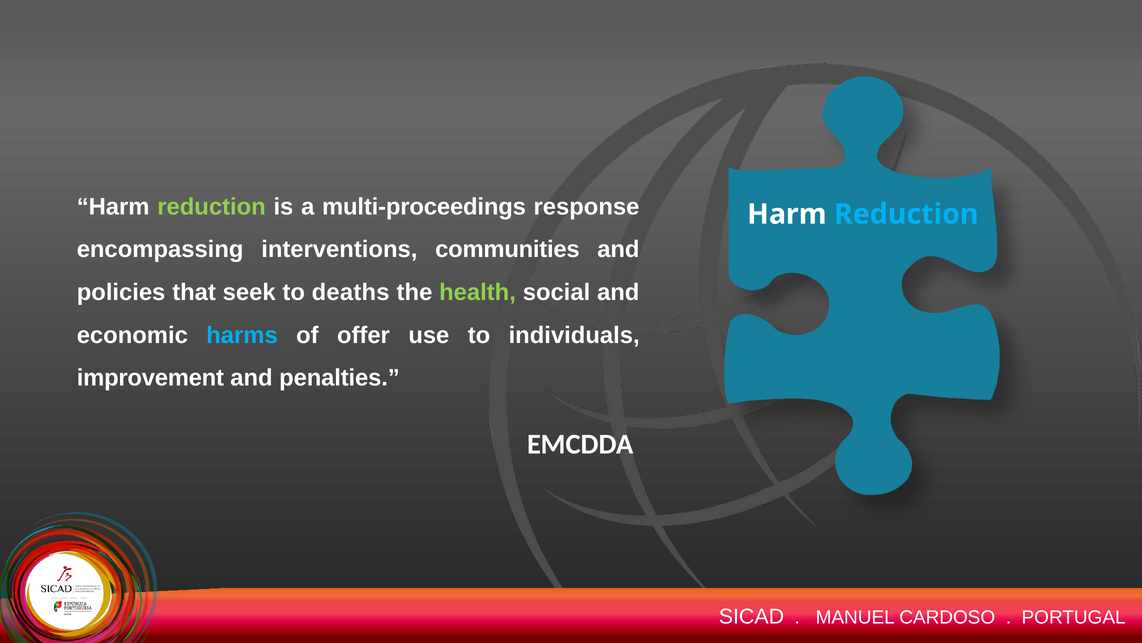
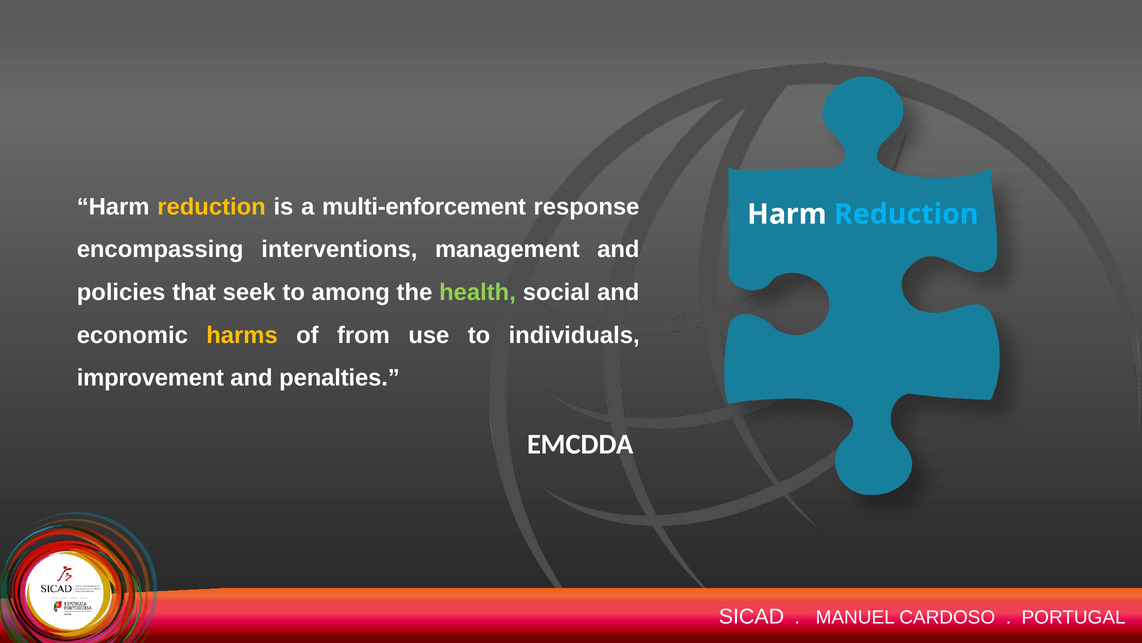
reduction colour: light green -> yellow (212, 207)
multi-proceedings: multi-proceedings -> multi-enforcement (424, 207)
communities: communities -> management (507, 249)
deaths: deaths -> among (351, 292)
harms colour: light blue -> yellow (242, 335)
offer: offer -> from (363, 335)
